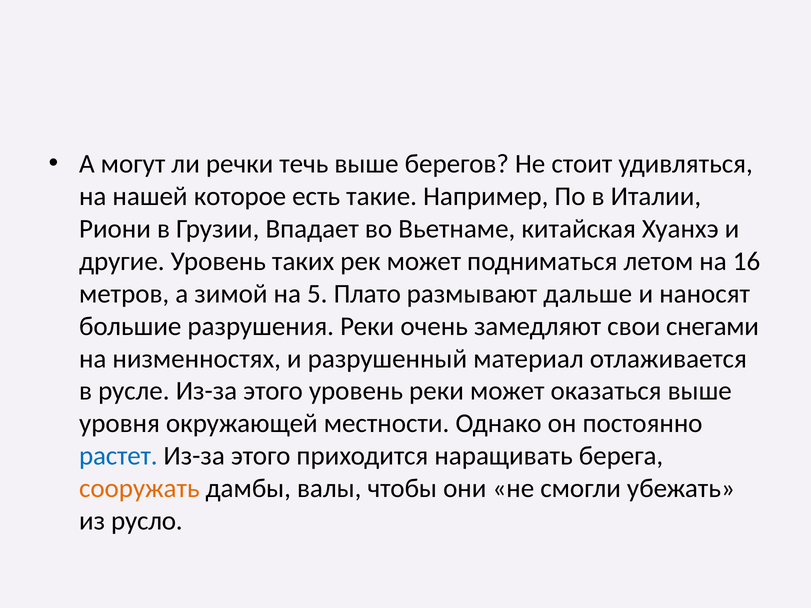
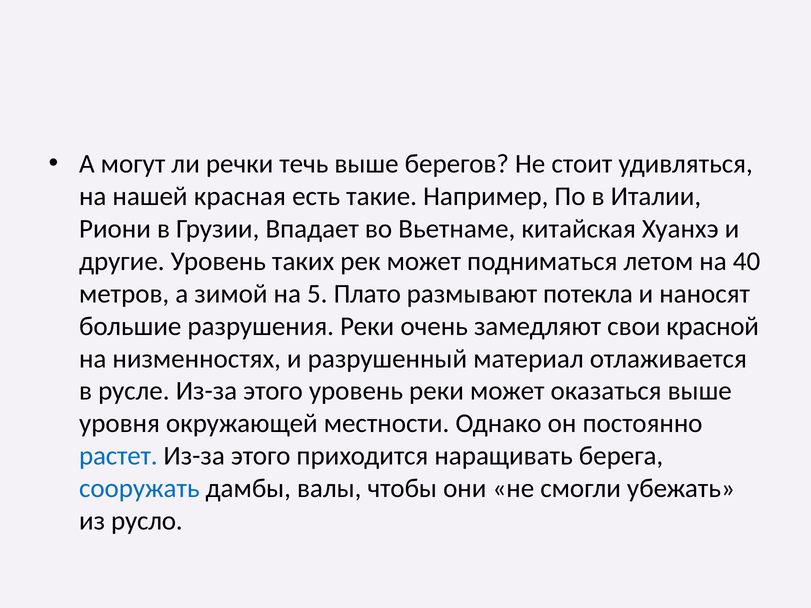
которое: которое -> красная (240, 197)
16: 16 -> 40 (747, 261)
дальше: дальше -> потекла (588, 294)
снегами: снегами -> красной (713, 326)
сооружать colour: orange -> blue (139, 488)
